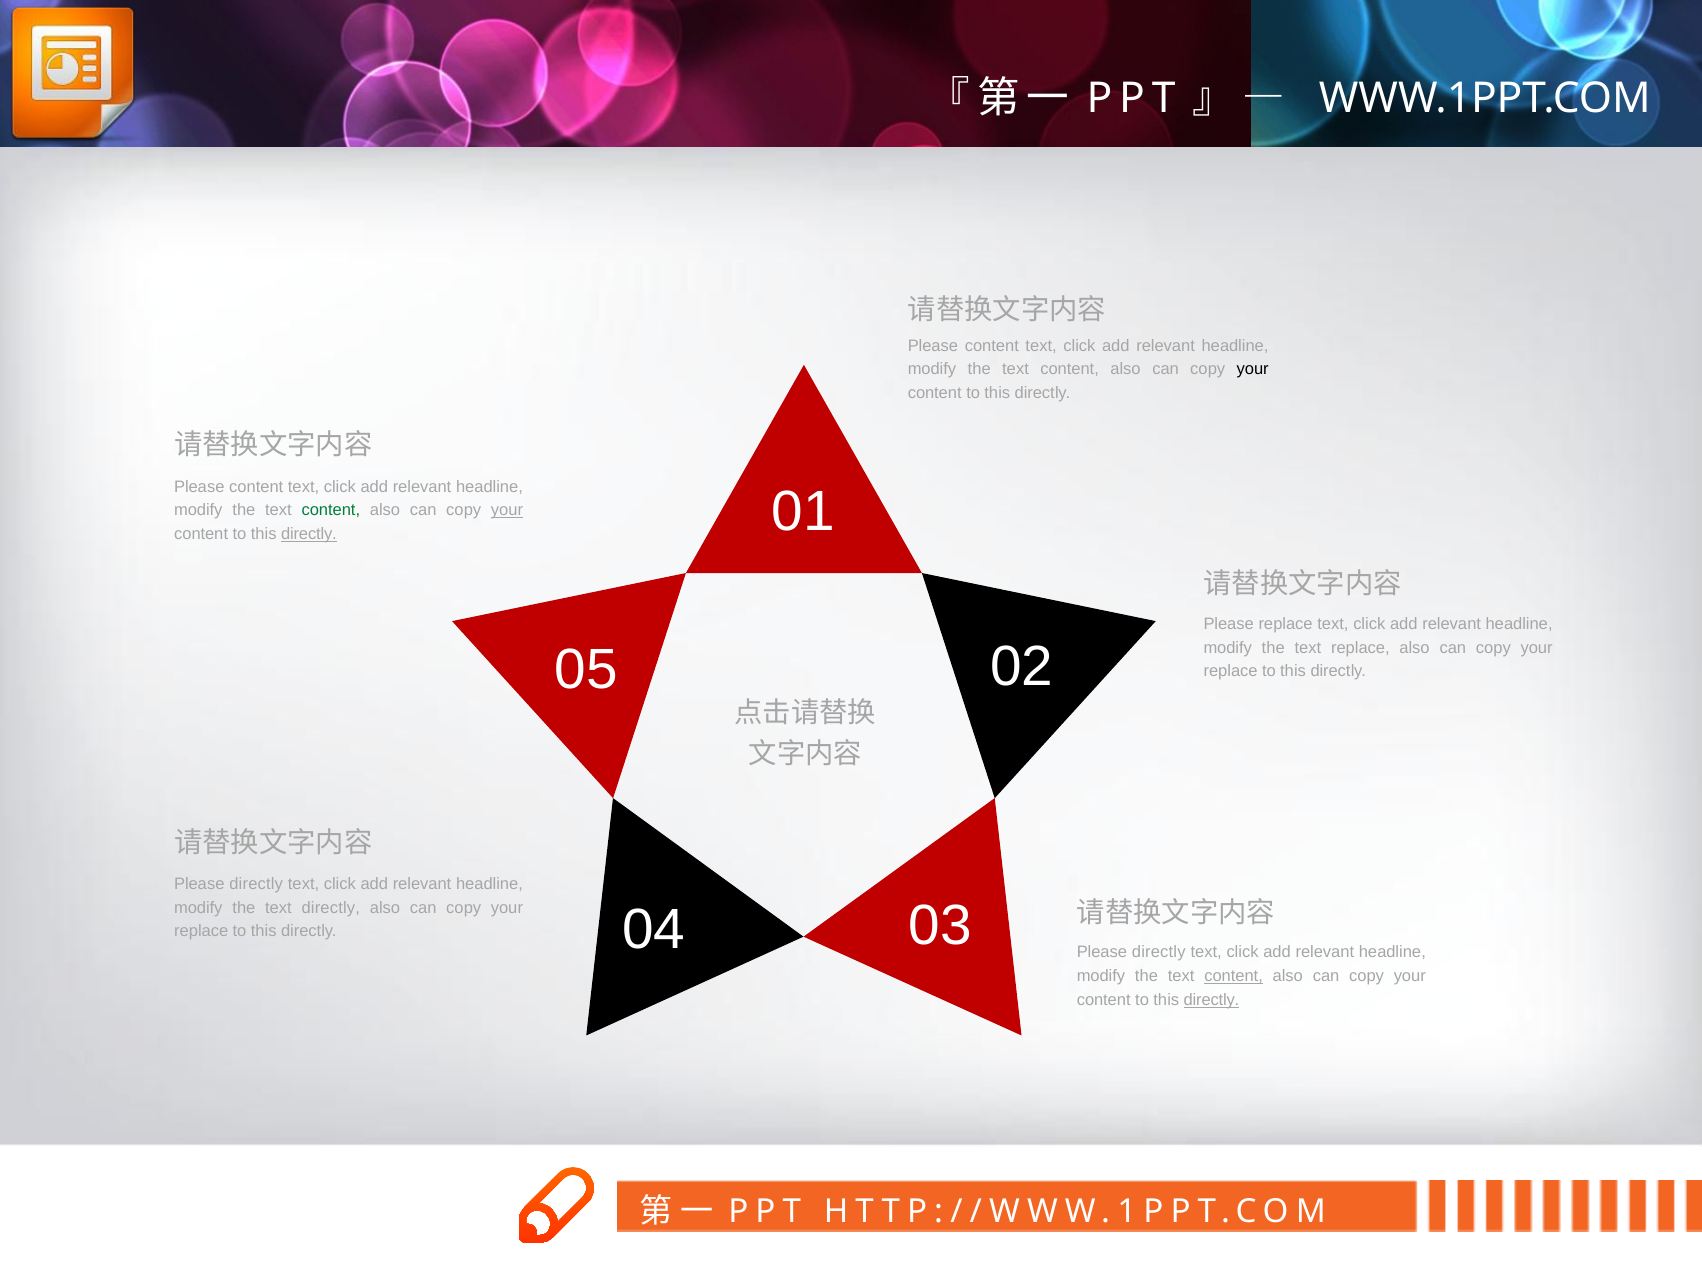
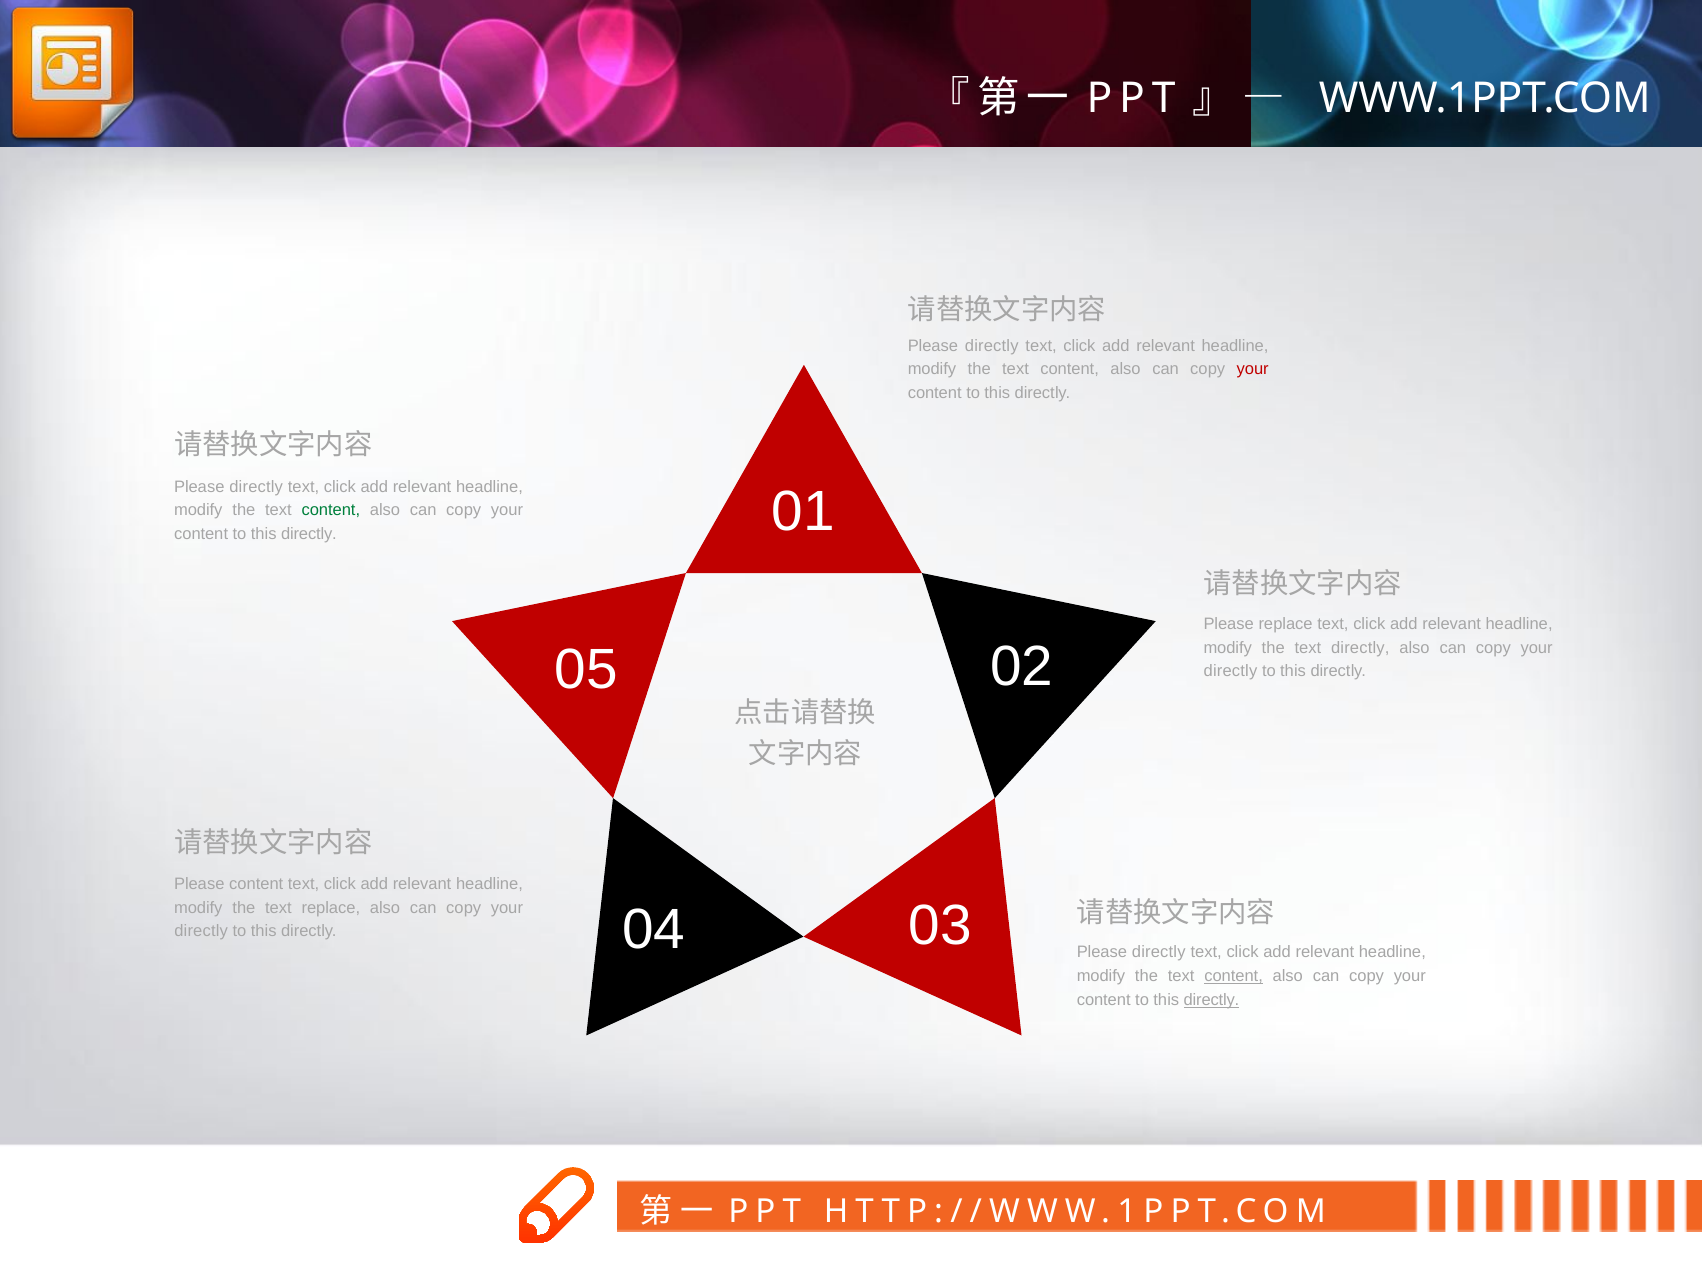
content: content -> directly (992, 346)
your colour: black -> red (1253, 370)
content: content -> directly (256, 487)
your underline: present -> none (507, 511)
directly underline: present -> none (309, 534)
text replace: replace -> directly (1360, 648)
replace: replace -> directly (1231, 672)
directly: directly -> content (256, 884)
text directly: directly -> replace (331, 908)
replace: replace -> directly (201, 932)
